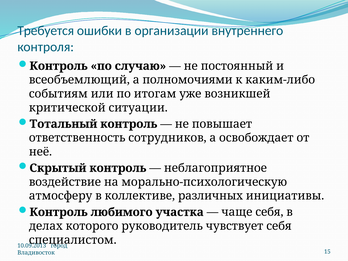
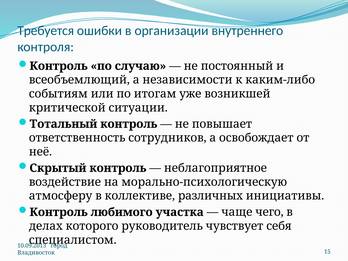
полномочиями: полномочиями -> независимости (187, 80)
чаще себя: себя -> чего (269, 212)
